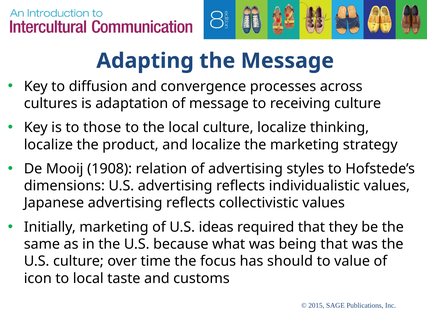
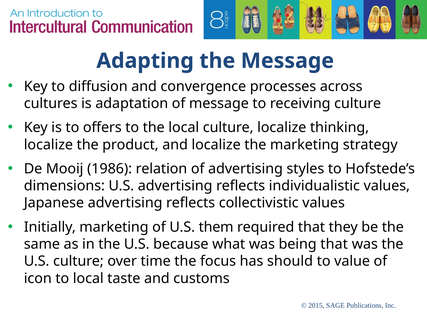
those: those -> offers (102, 128)
1908: 1908 -> 1986 (110, 169)
ideas: ideas -> them (216, 227)
